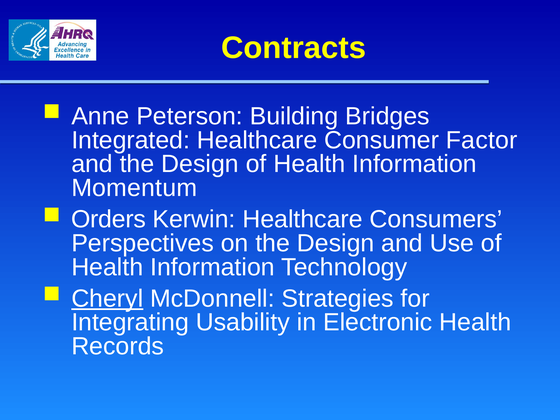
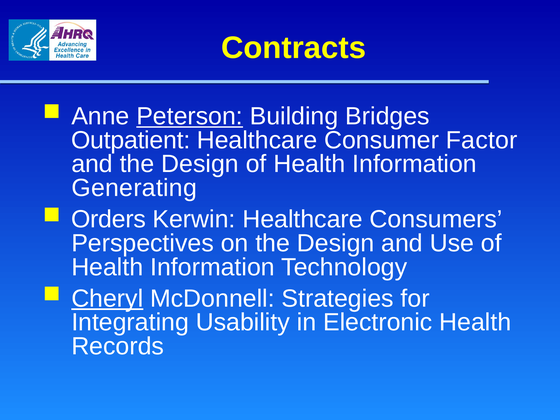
Peterson underline: none -> present (190, 116)
Integrated: Integrated -> Outpatient (131, 140)
Momentum: Momentum -> Generating (134, 188)
